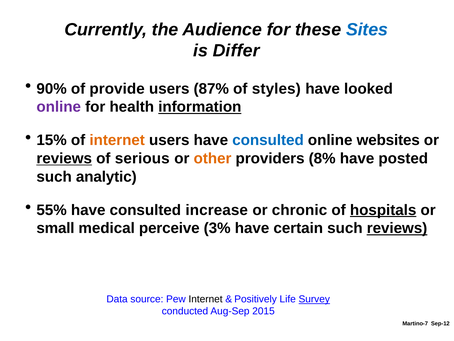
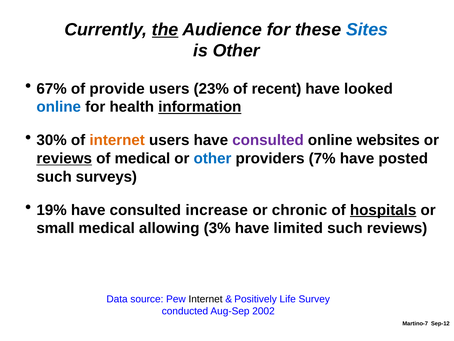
the underline: none -> present (165, 30)
is Differ: Differ -> Other (236, 51)
90%: 90% -> 67% (52, 89)
87%: 87% -> 23% (211, 89)
styles: styles -> recent (276, 89)
online colour: purple -> blue (59, 107)
15%: 15% -> 30% (52, 140)
consulted colour: blue -> purple (268, 140)
of serious: serious -> medical (142, 158)
other colour: orange -> blue (213, 158)
8%: 8% -> 7% (322, 158)
analytic: analytic -> surveys (106, 176)
55%: 55% -> 19% (52, 210)
perceive: perceive -> allowing (169, 228)
certain: certain -> limited (298, 228)
reviews underline: present -> none (397, 228)
Survey underline: present -> none (314, 299)
2015: 2015 -> 2002 (263, 311)
